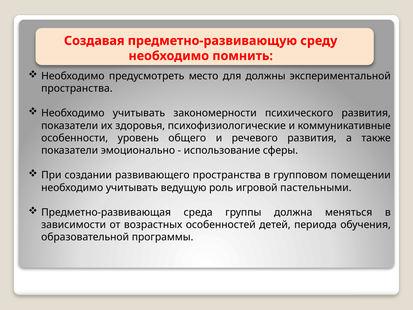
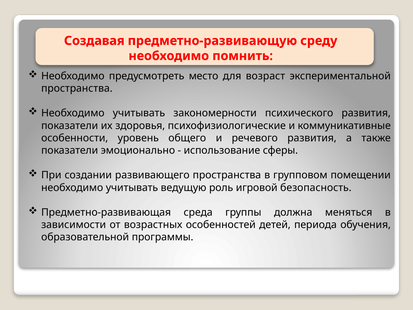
должны: должны -> возраст (265, 76)
пастельными: пастельными -> безопасность (316, 187)
